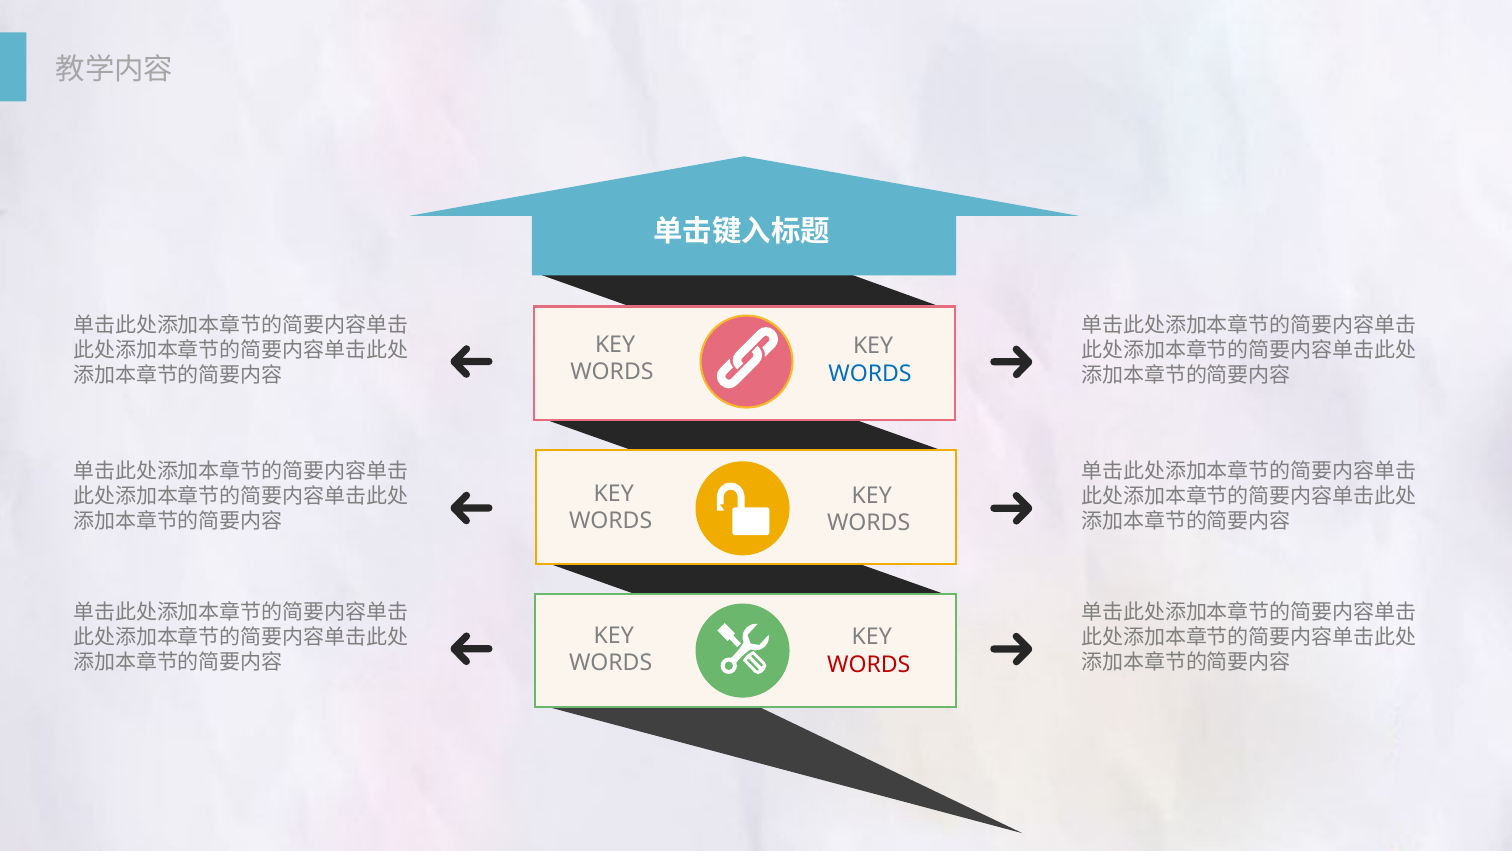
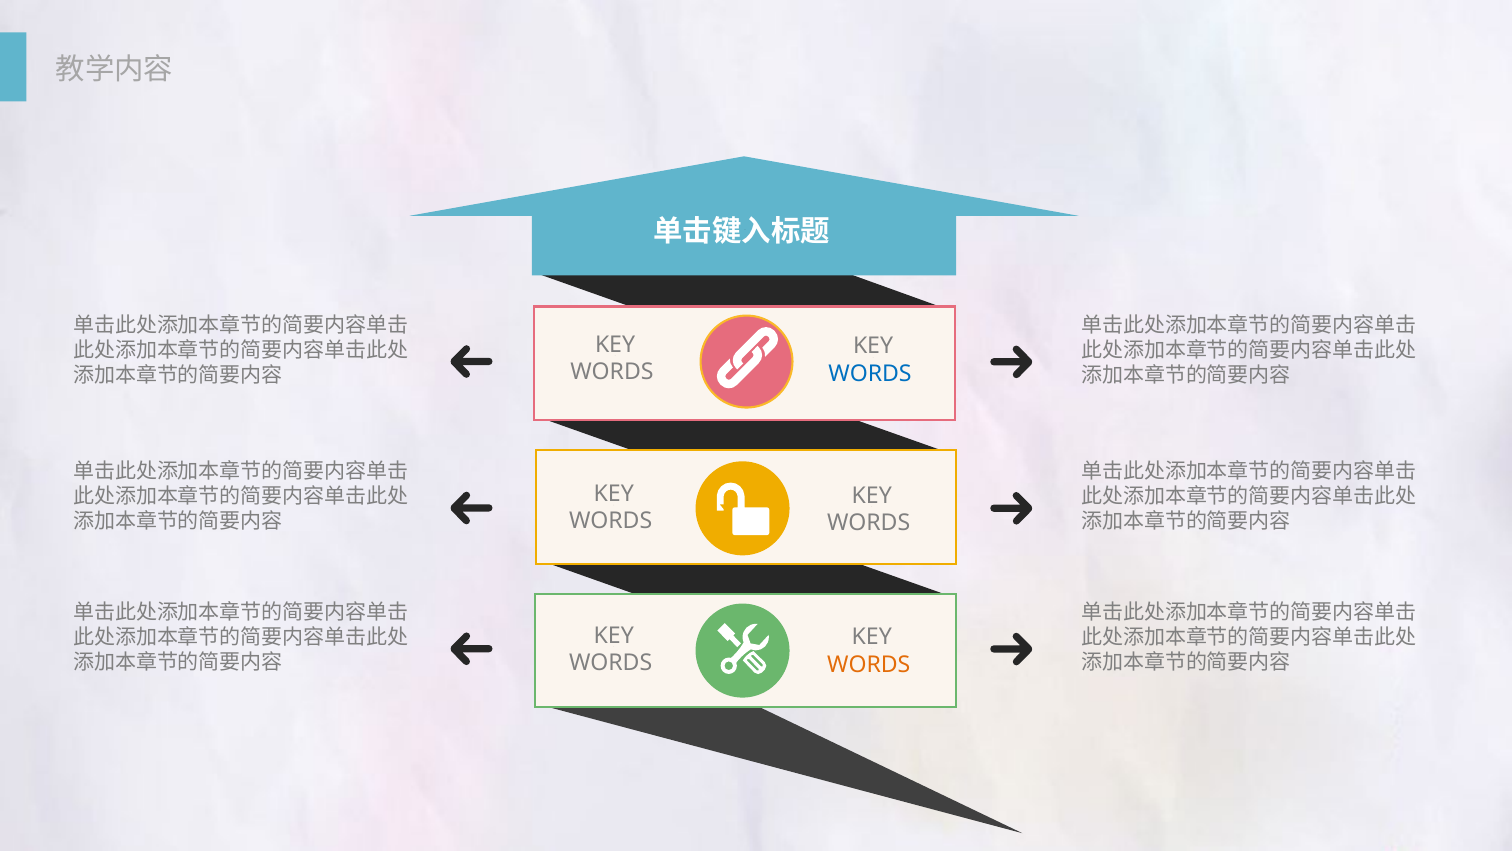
WORDS colour: red -> orange (869, 665)
